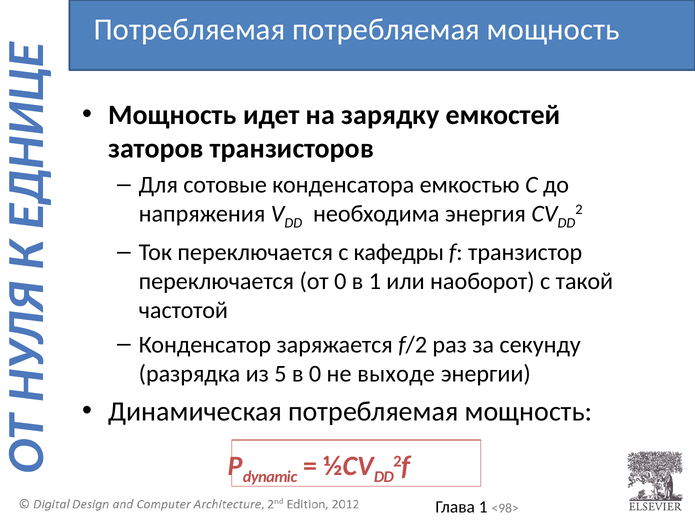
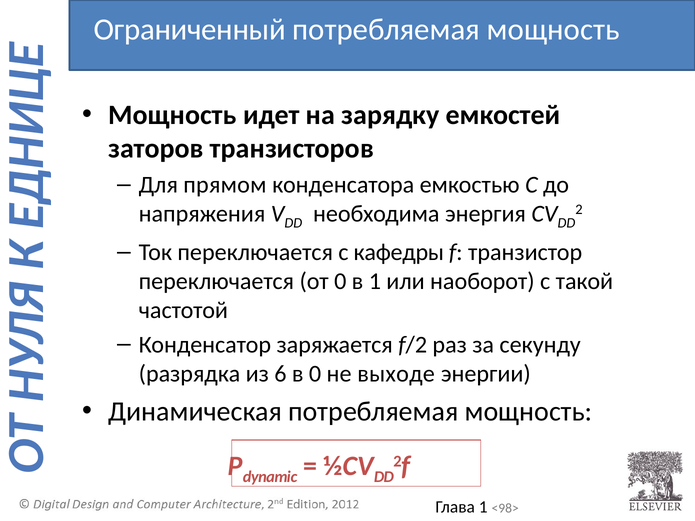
Потребляемая: Потребляемая -> Ограниченный (190, 29)
сотовые: сотовые -> прямом (225, 185)
5: 5 -> 6 (280, 374)
